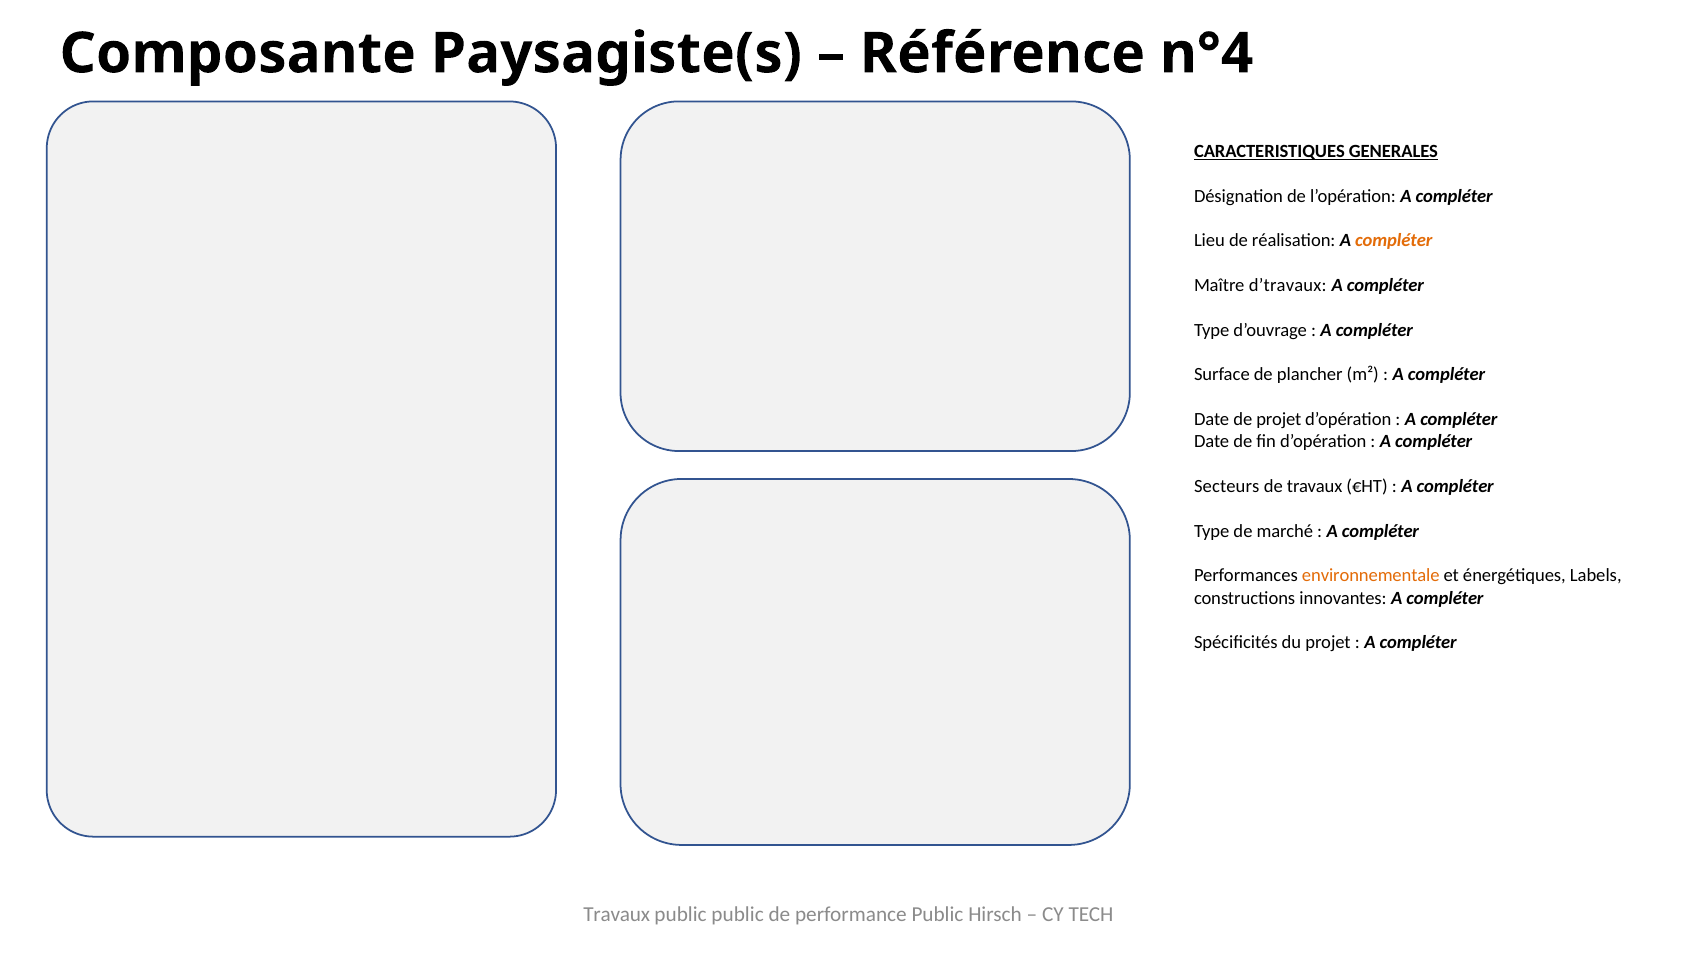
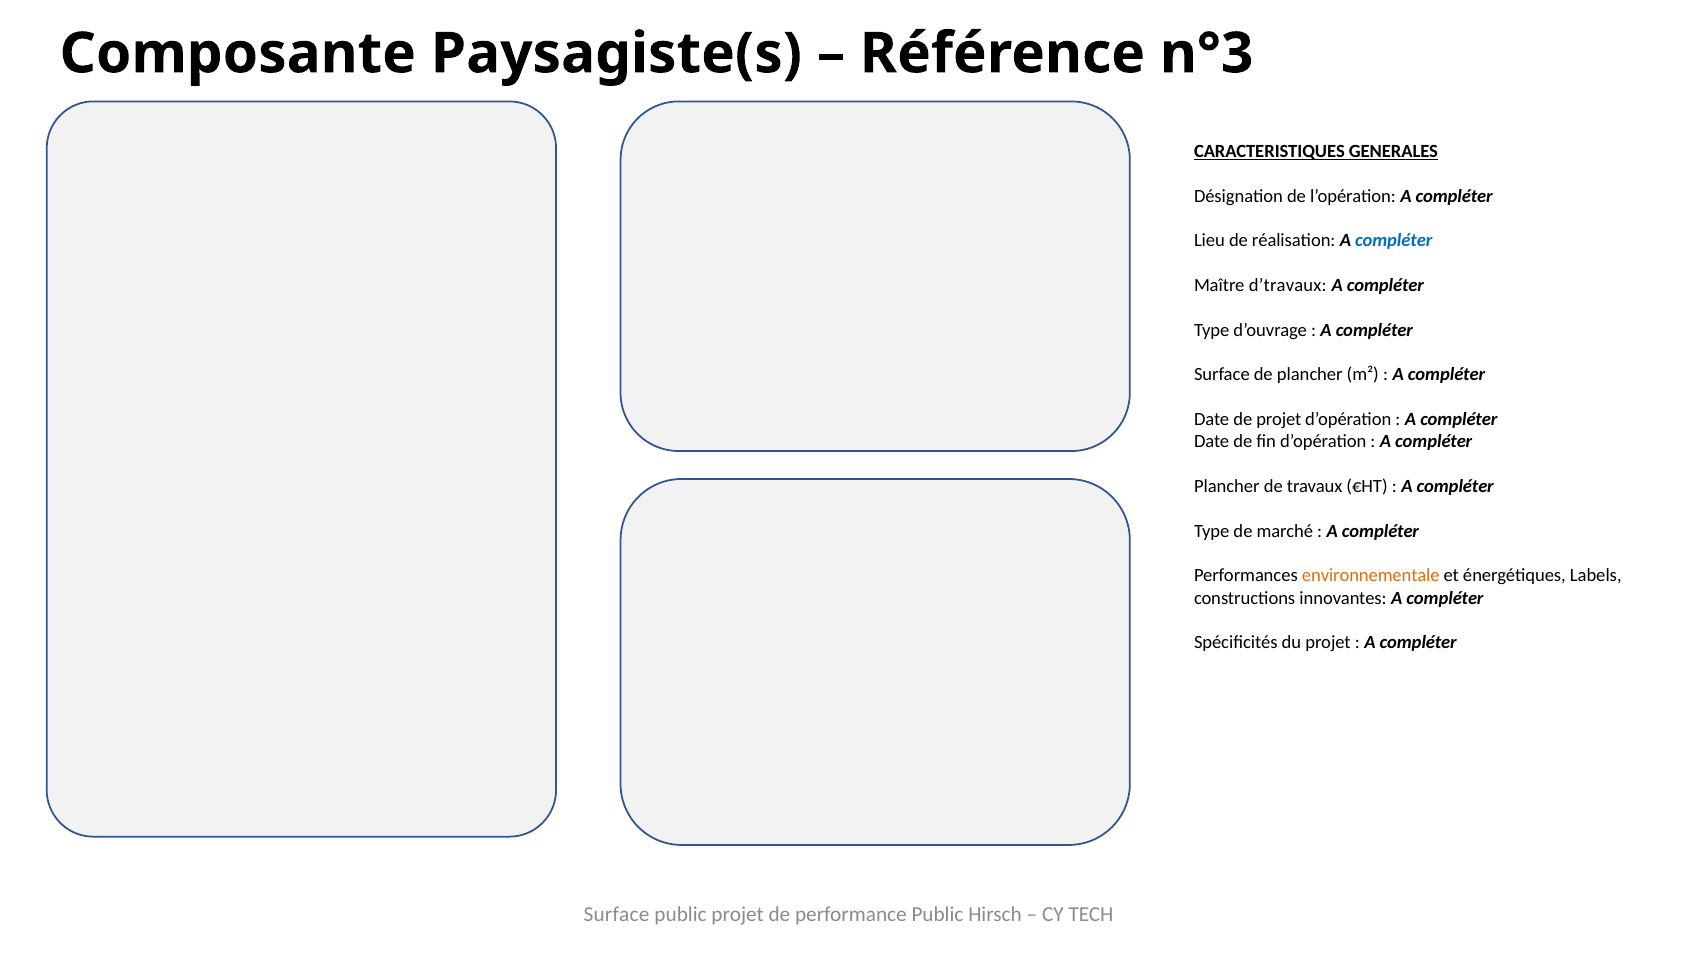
n°4: n°4 -> n°3 (1207, 54)
compléter colour: orange -> blue (1394, 241)
Secteurs: Secteurs -> Plancher (1227, 486)
Travaux: Travaux -> Surface (616, 915)
public public: public -> projet (738, 915)
